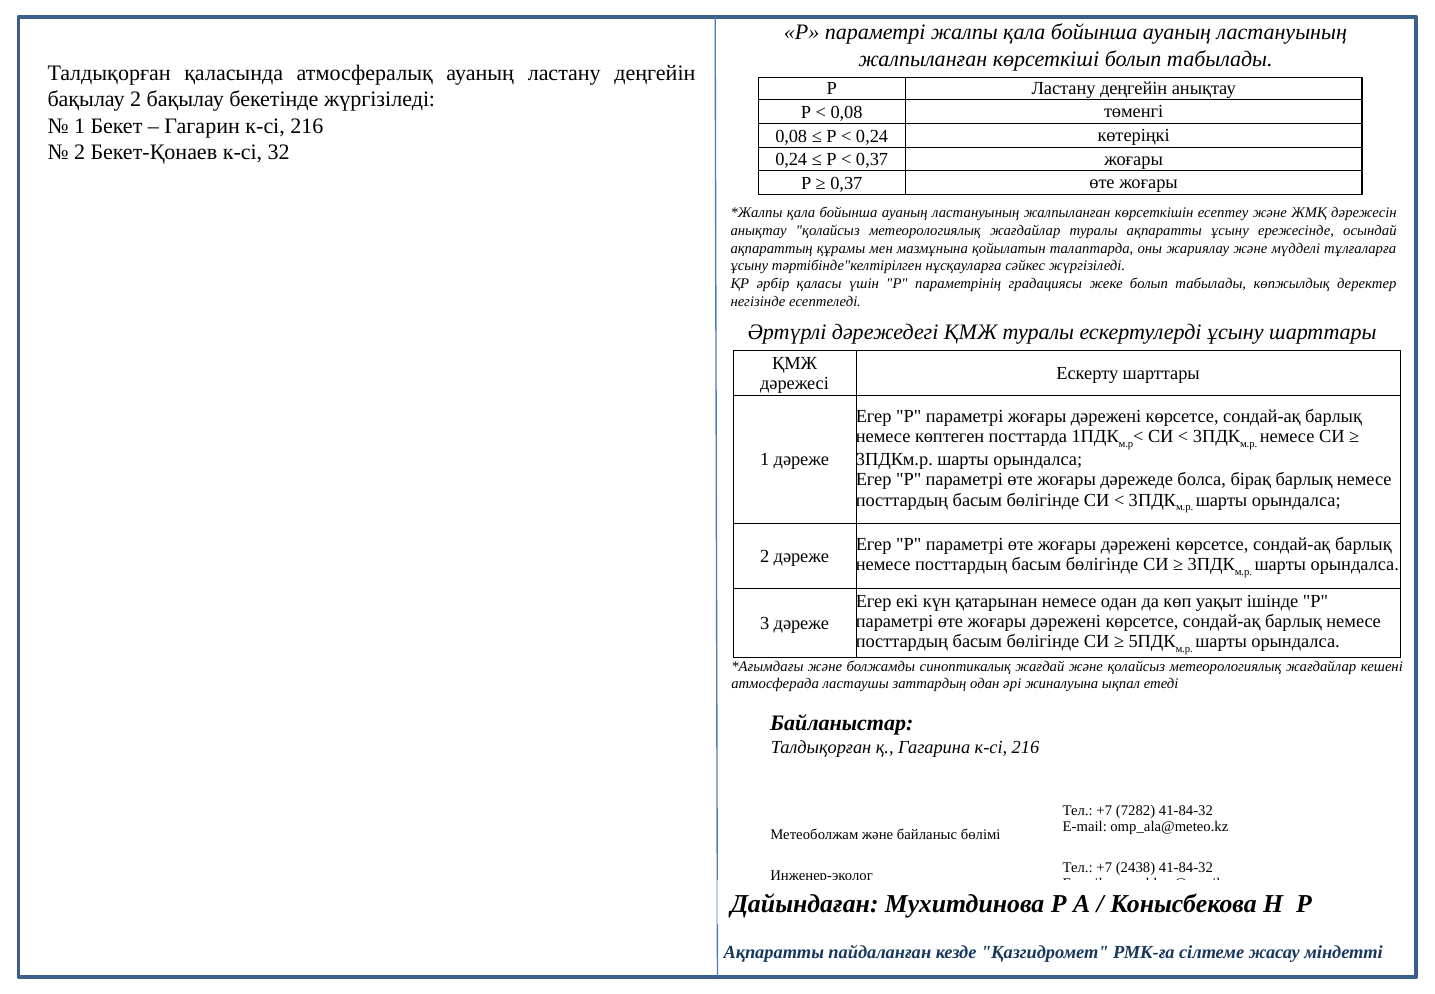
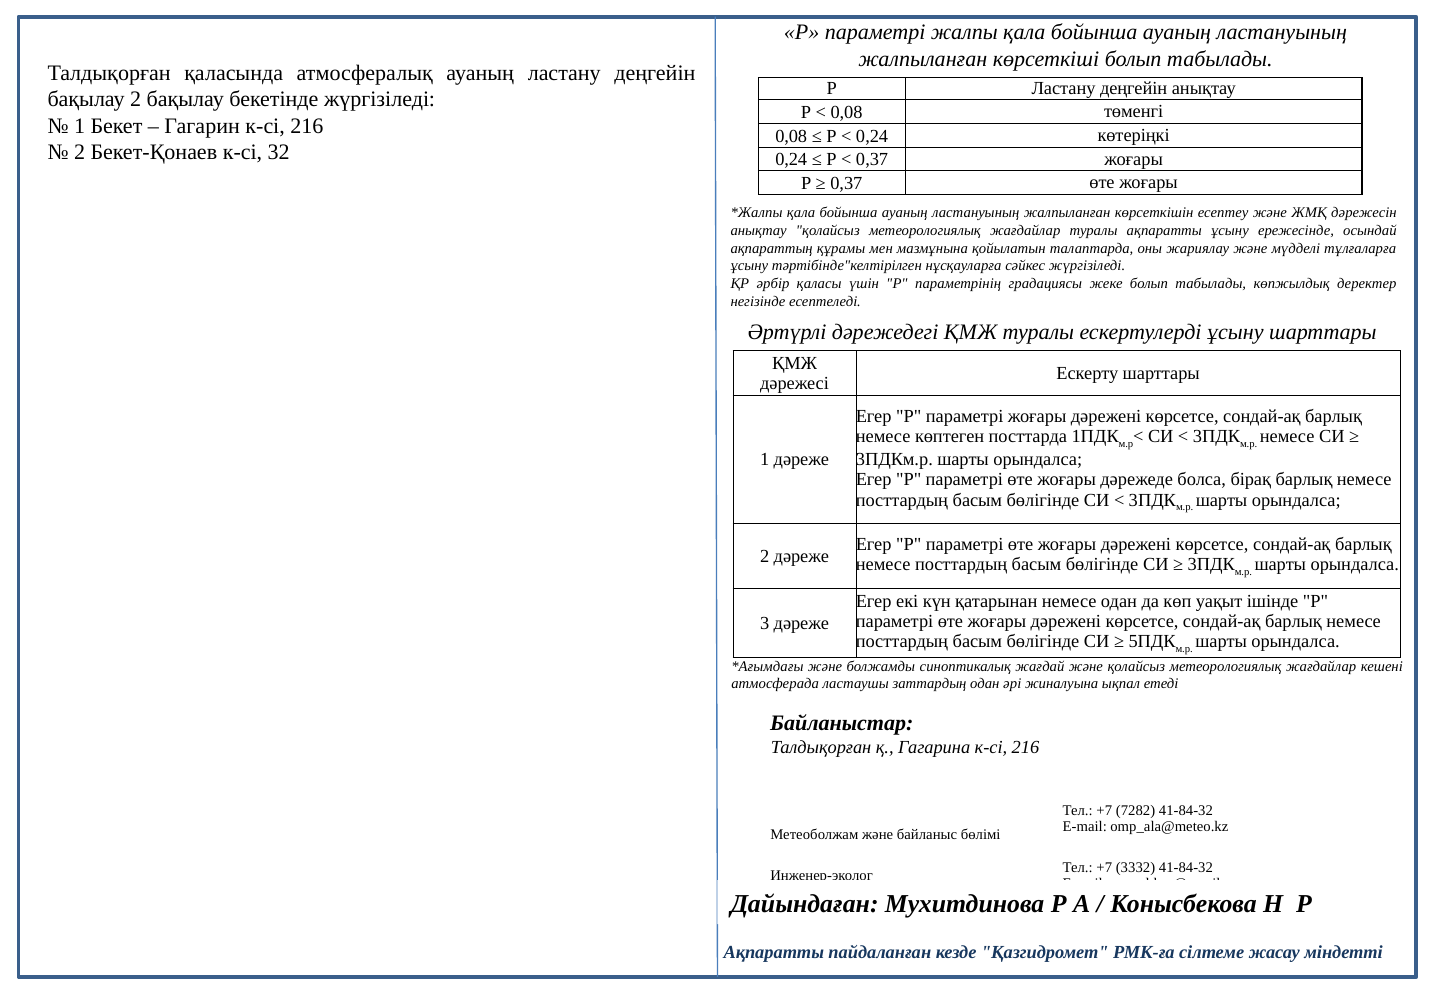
2438: 2438 -> 3332 (1135, 867)
